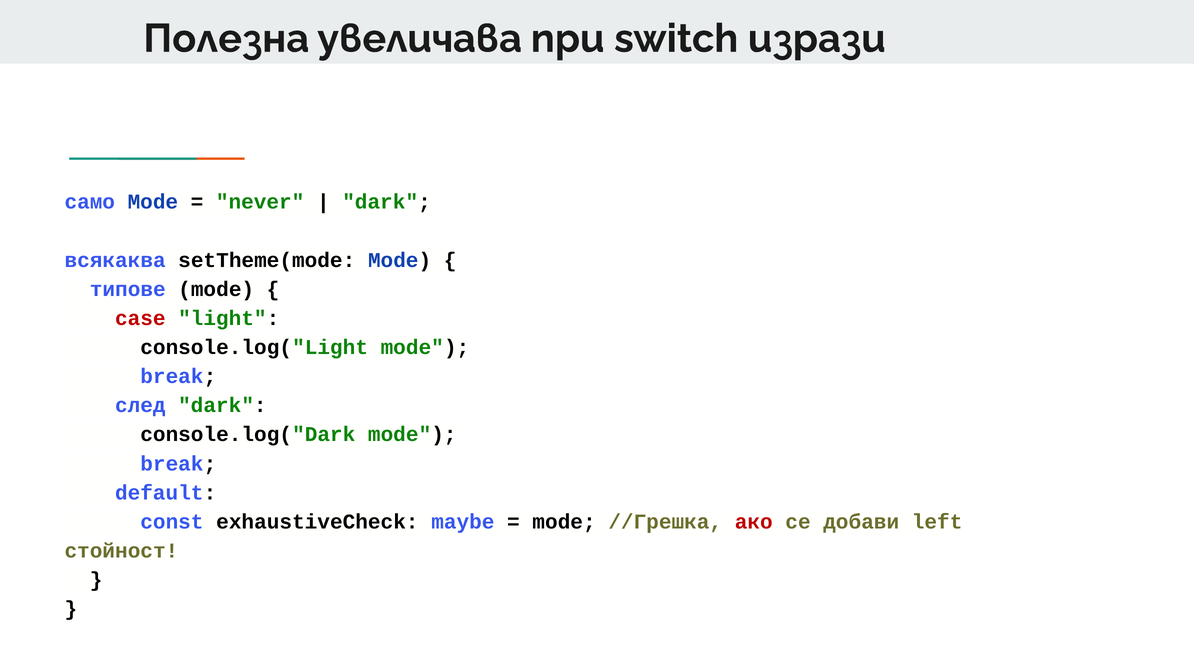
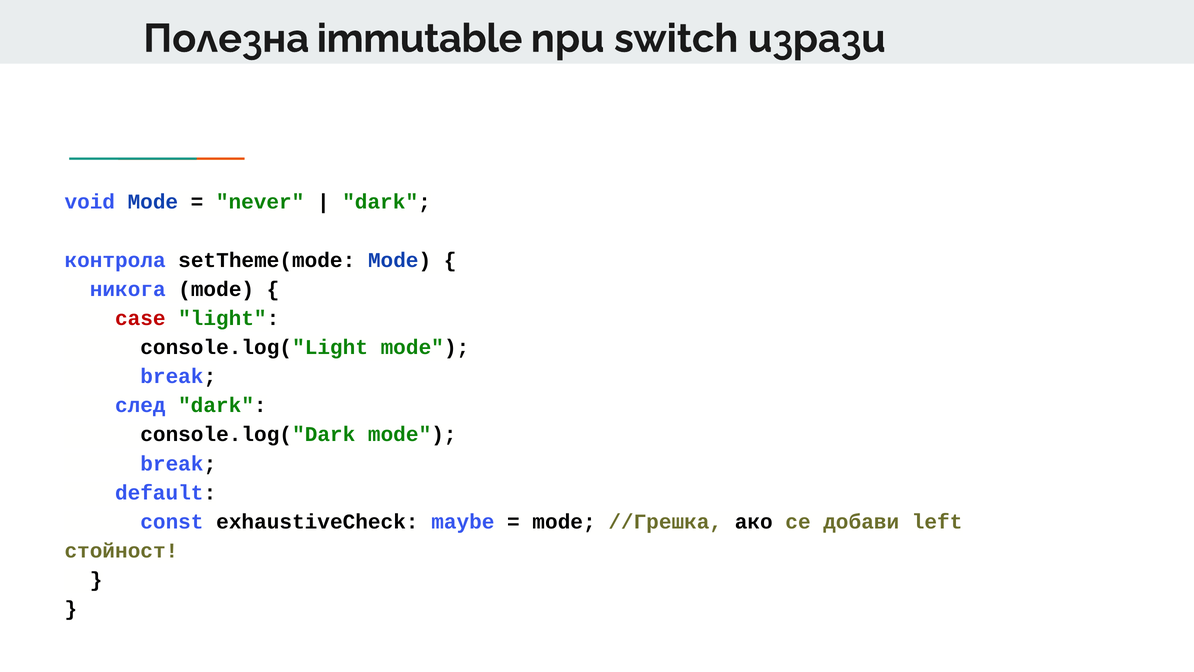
увеличава: увеличава -> immutable (420, 39)
само: само -> void (90, 202)
всякаква: всякаква -> контрола (115, 260)
типове: типове -> никога (128, 289)
ако colour: red -> black (754, 521)
